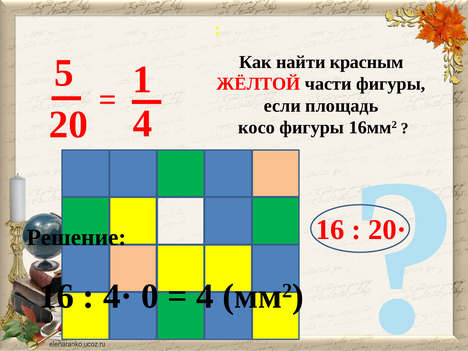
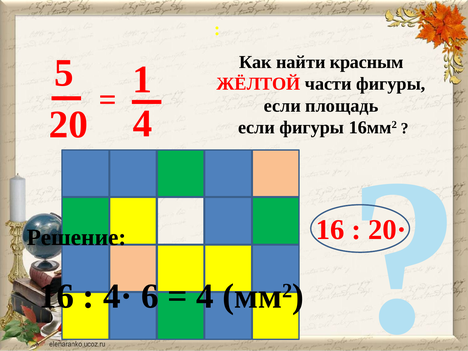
косо: косо -> если (257, 128)
0: 0 -> 6 (150, 296)
